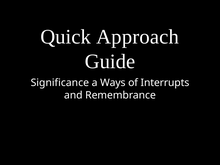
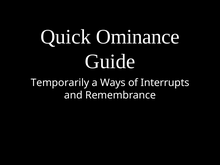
Approach: Approach -> Ominance (138, 37)
Significance: Significance -> Temporarily (60, 83)
